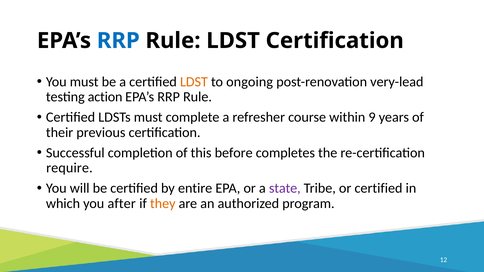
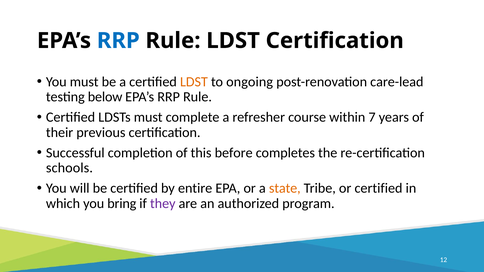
very-lead: very-lead -> care-lead (397, 82)
action: action -> below (105, 97)
9: 9 -> 7 (372, 117)
require: require -> schools (69, 168)
state colour: purple -> orange (285, 188)
after: after -> bring (122, 204)
they colour: orange -> purple (163, 204)
